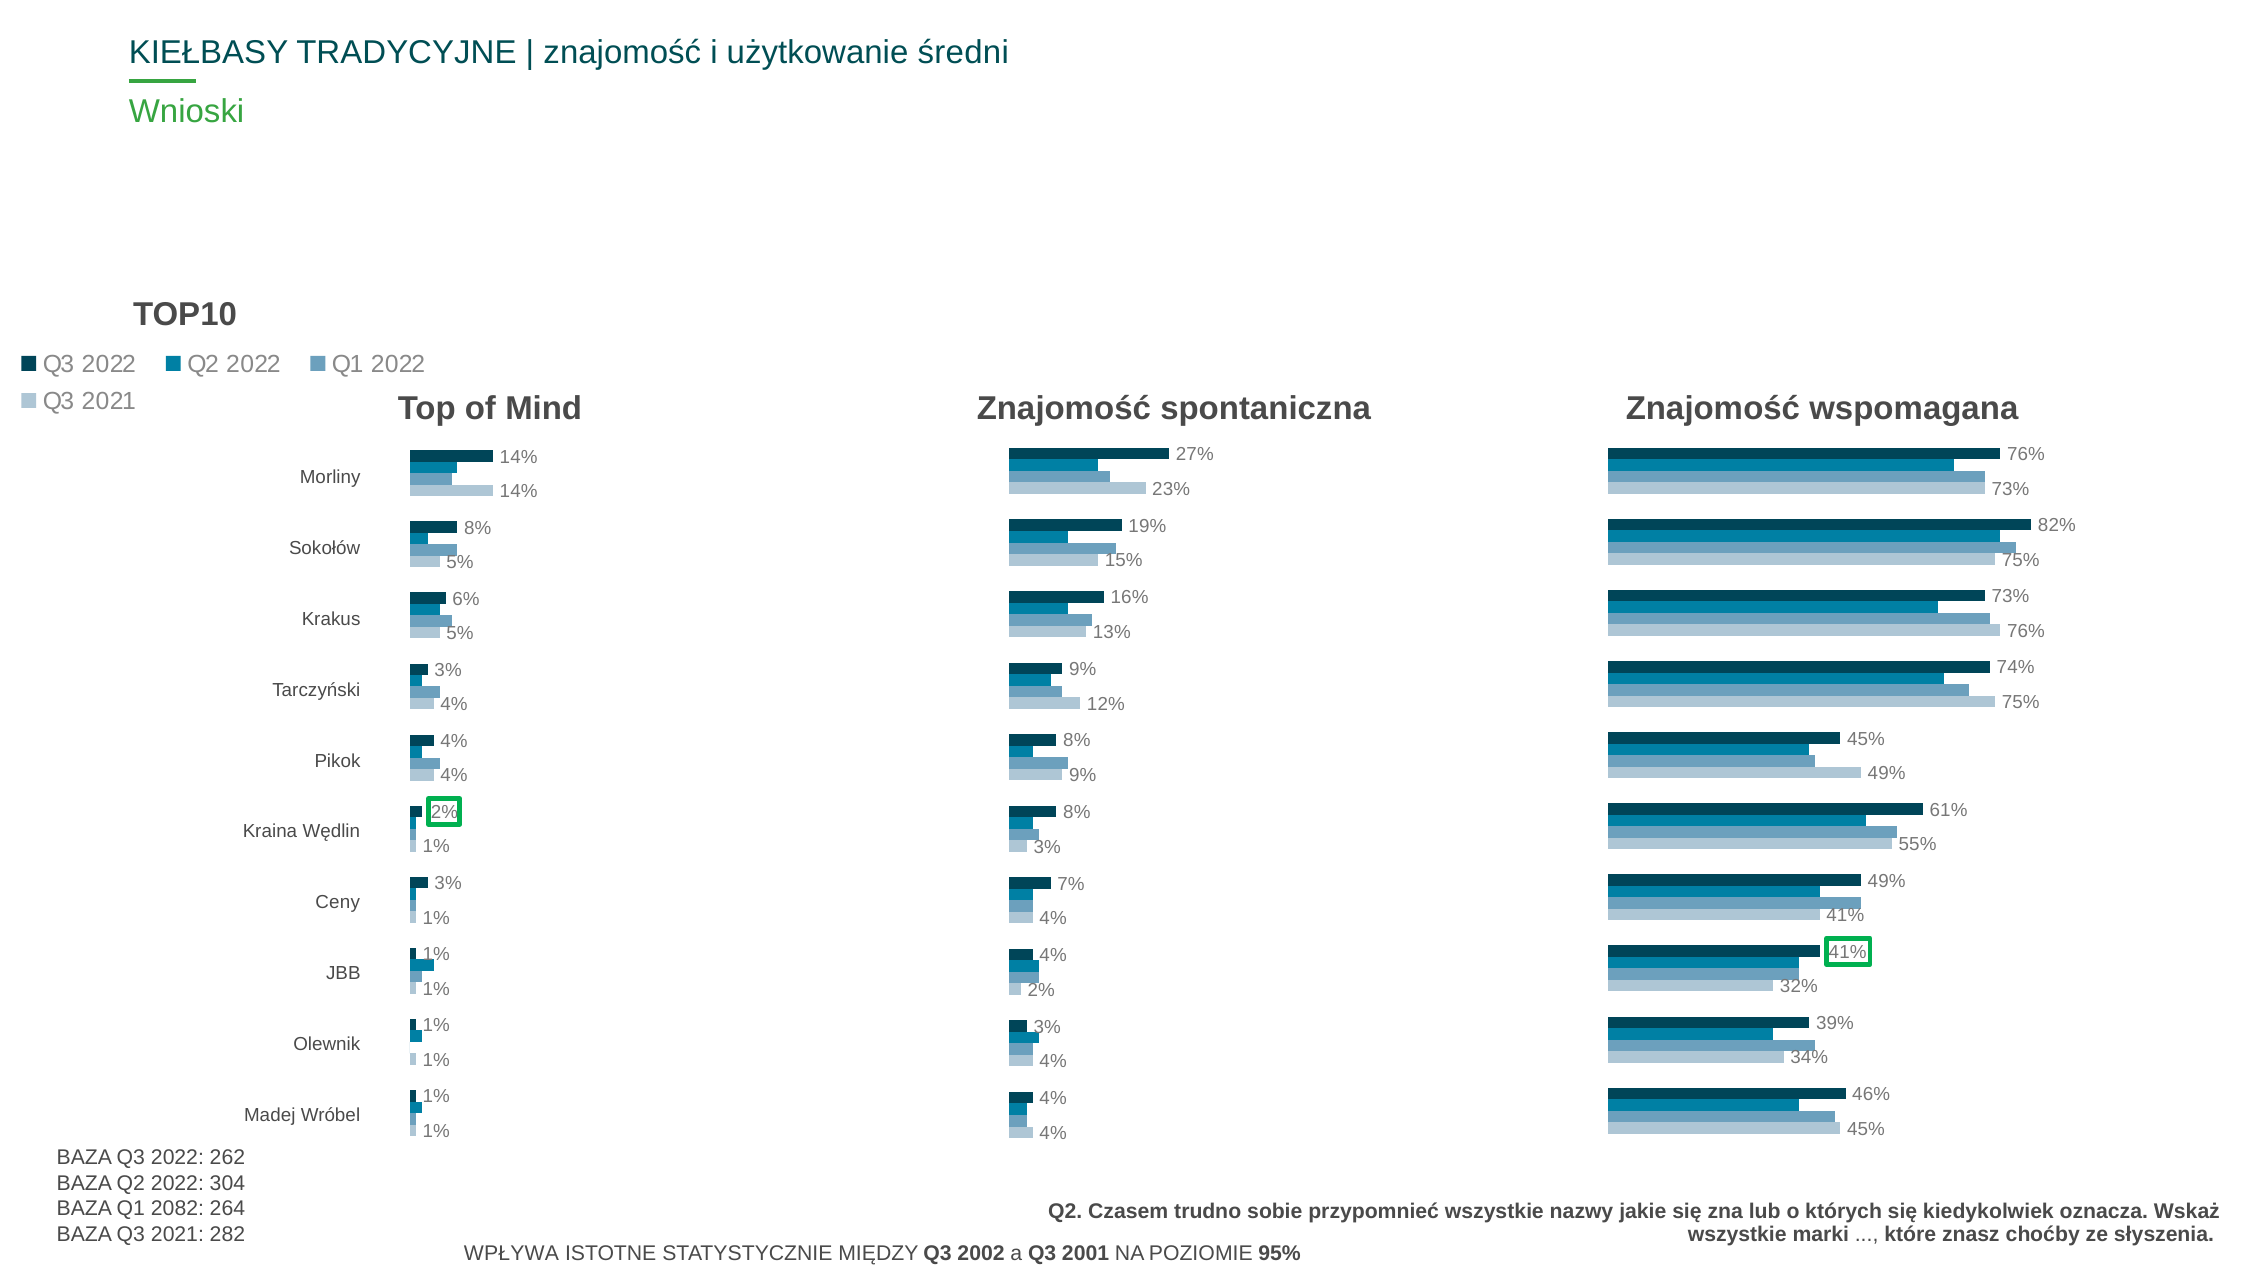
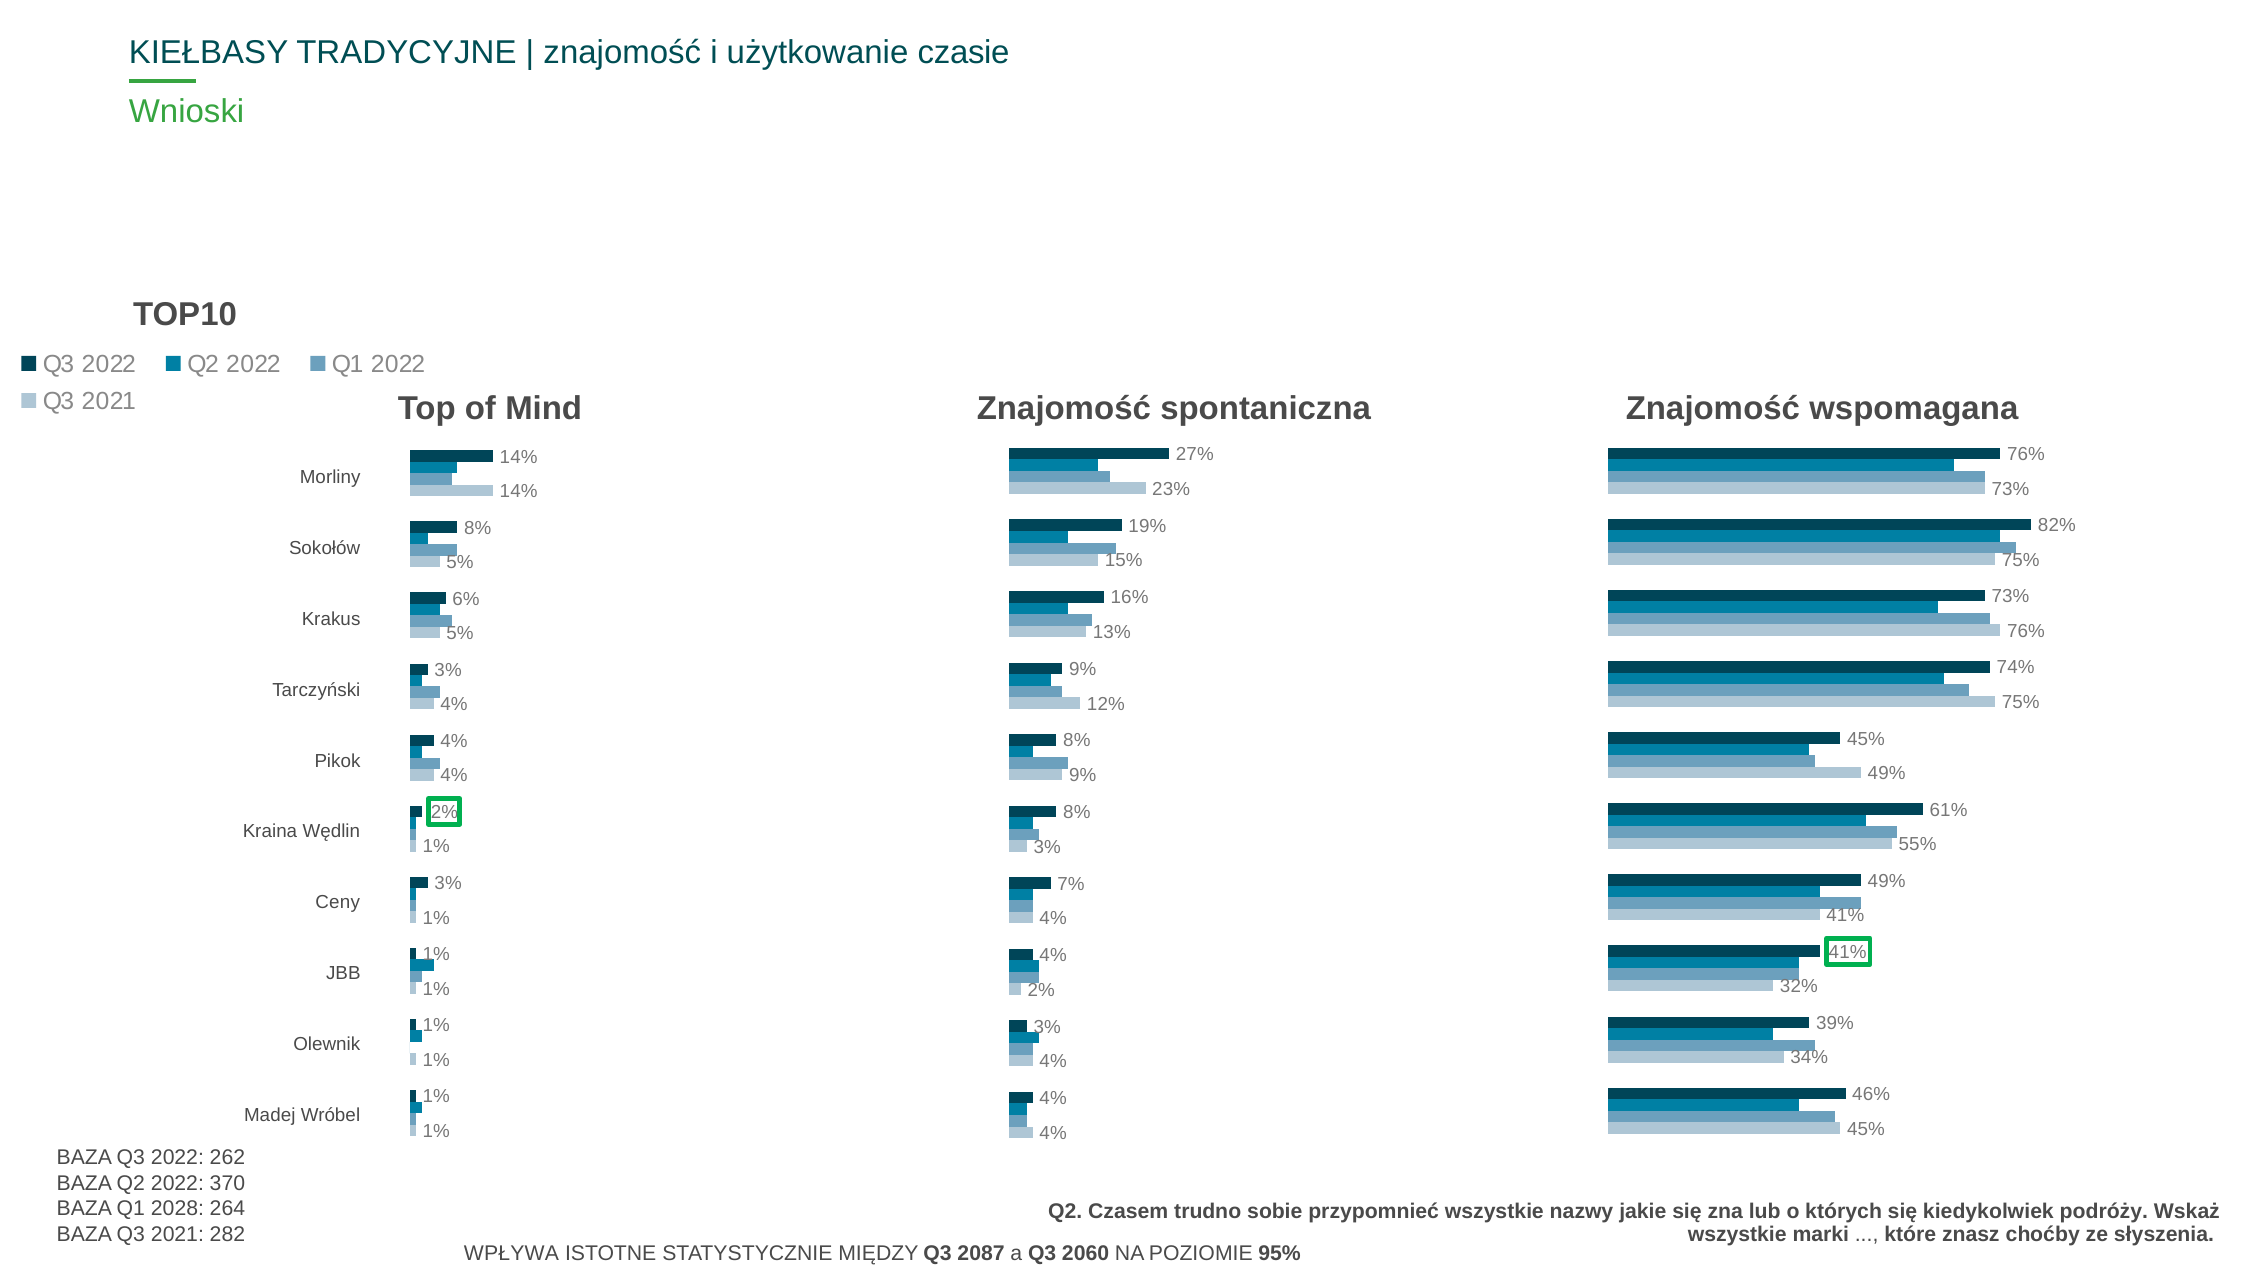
średni: średni -> czasie (964, 52)
304: 304 -> 370 (227, 1182)
2082: 2082 -> 2028 (177, 1208)
oznacza: oznacza -> podróży (2104, 1211)
2002: 2002 -> 2087 (981, 1253)
2001: 2001 -> 2060 (1086, 1253)
